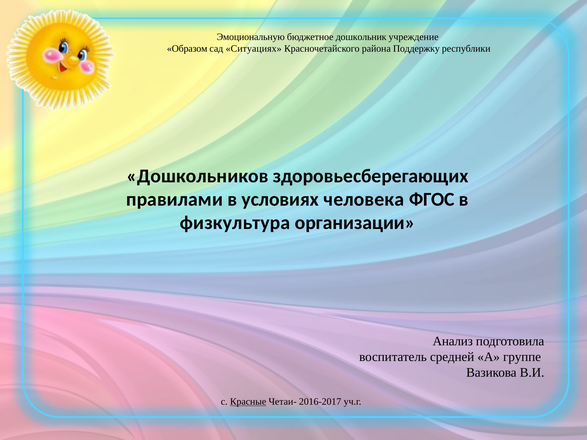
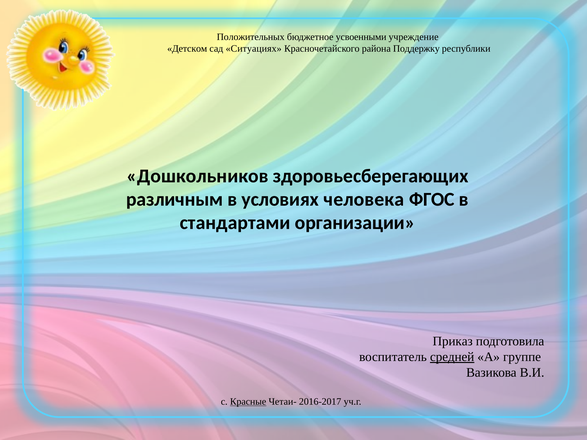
Эмоциональную: Эмоциональную -> Положительных (251, 37)
дошкольник: дошкольник -> усвоенными (361, 37)
Образом: Образом -> Детском (187, 49)
правилами: правилами -> различным (175, 199)
физкультура: физкультура -> стандартами (235, 223)
Анализ: Анализ -> Приказ (453, 341)
средней underline: none -> present (452, 357)
